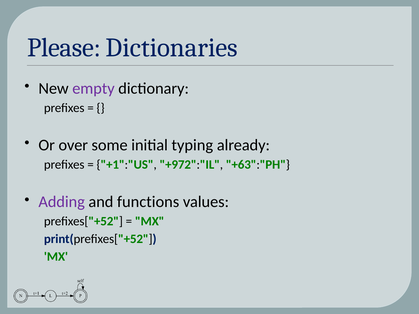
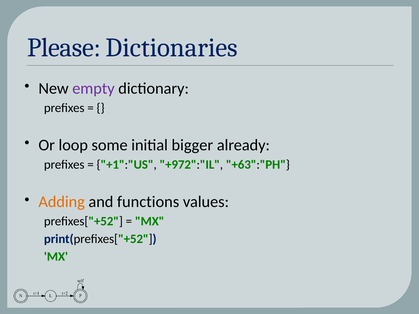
over: over -> loop (73, 145)
typing: typing -> bigger (192, 145)
Adding colour: purple -> orange (62, 202)
